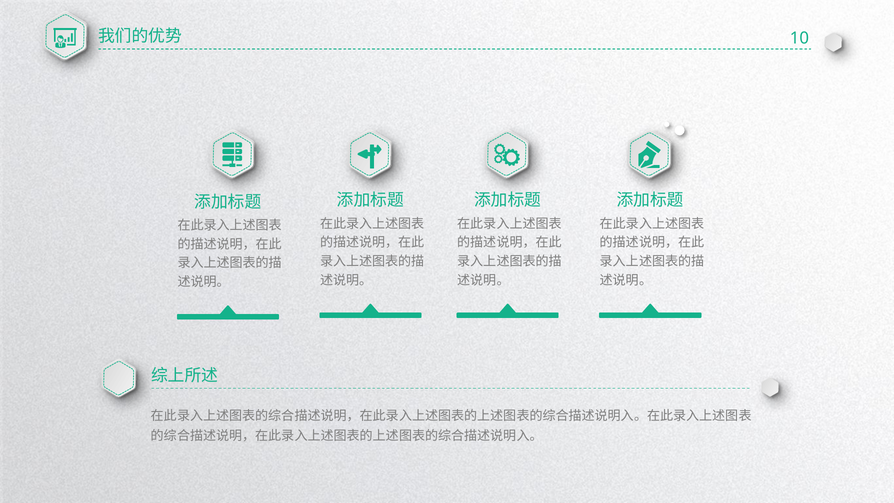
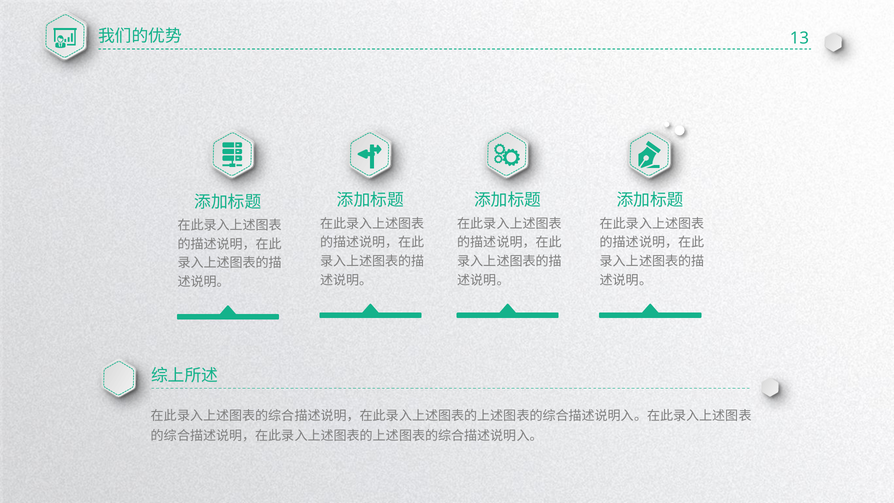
10: 10 -> 13 (799, 38)
